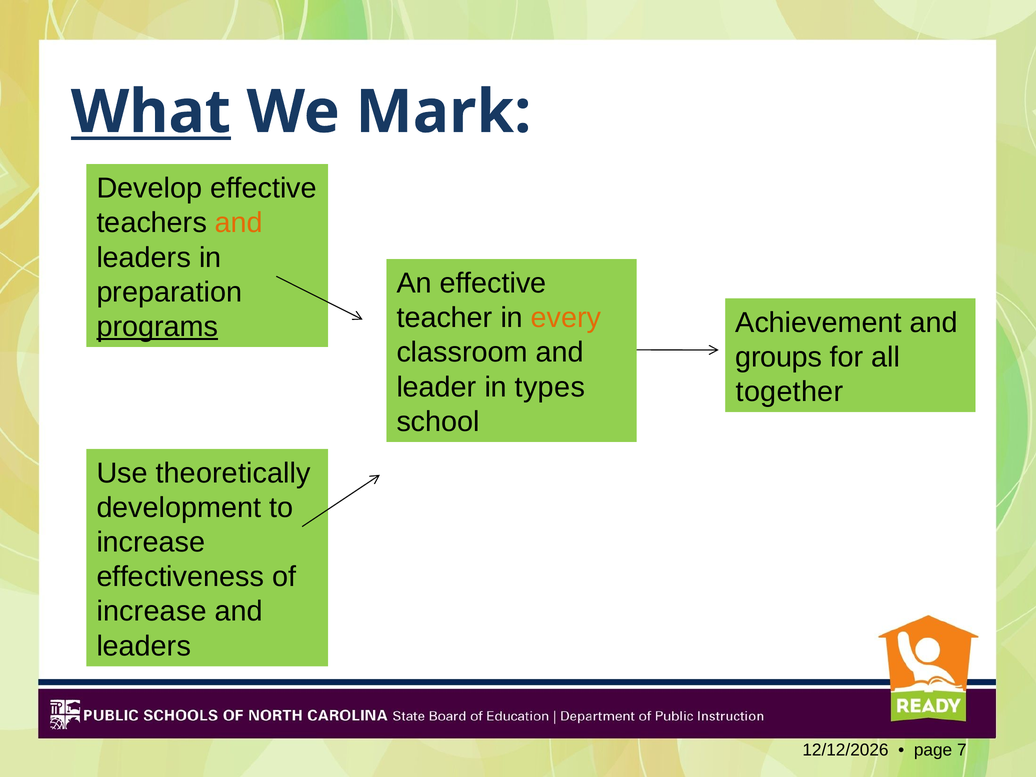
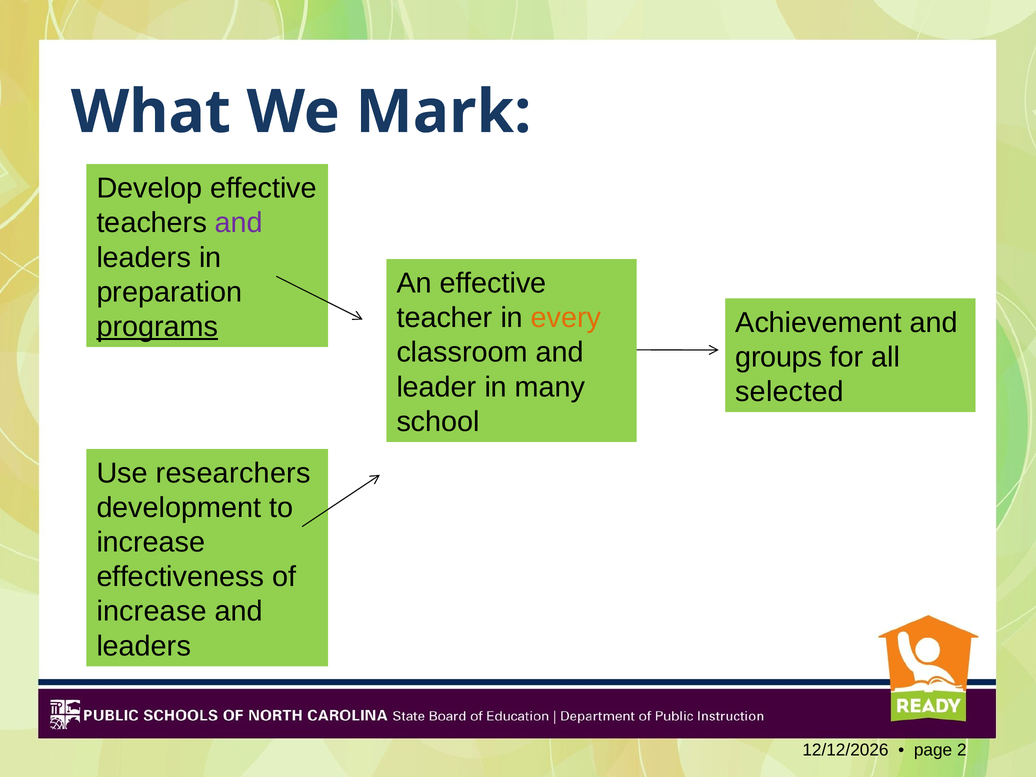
What underline: present -> none (151, 112)
and colour: orange -> purple (239, 223)
types: types -> many (550, 387)
together: together -> selected (790, 392)
theoretically: theoretically -> researchers (233, 473)
7: 7 -> 2 (962, 750)
